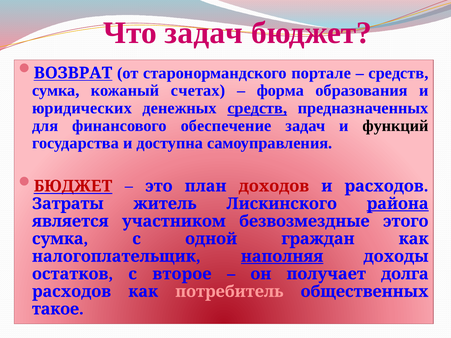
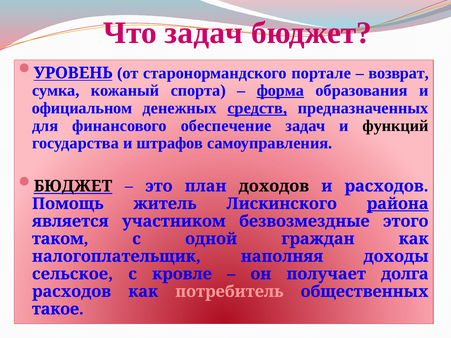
ВОЗВРАТ: ВОЗВРАТ -> УРОВЕНЬ (73, 73)
средств: средств -> возврат (399, 73)
счетах: счетах -> спорта (198, 91)
форма underline: none -> present (280, 91)
юридических: юридических -> официальном (82, 108)
доступна: доступна -> штрафов (170, 143)
БЮДЖЕТ colour: red -> black (73, 186)
доходов colour: red -> black (274, 186)
Затраты: Затраты -> Помощь (68, 204)
сумка: сумка -> таком (60, 239)
наполняя underline: present -> none (282, 257)
остатков: остатков -> сельское (73, 274)
второе: второе -> кровле (182, 274)
